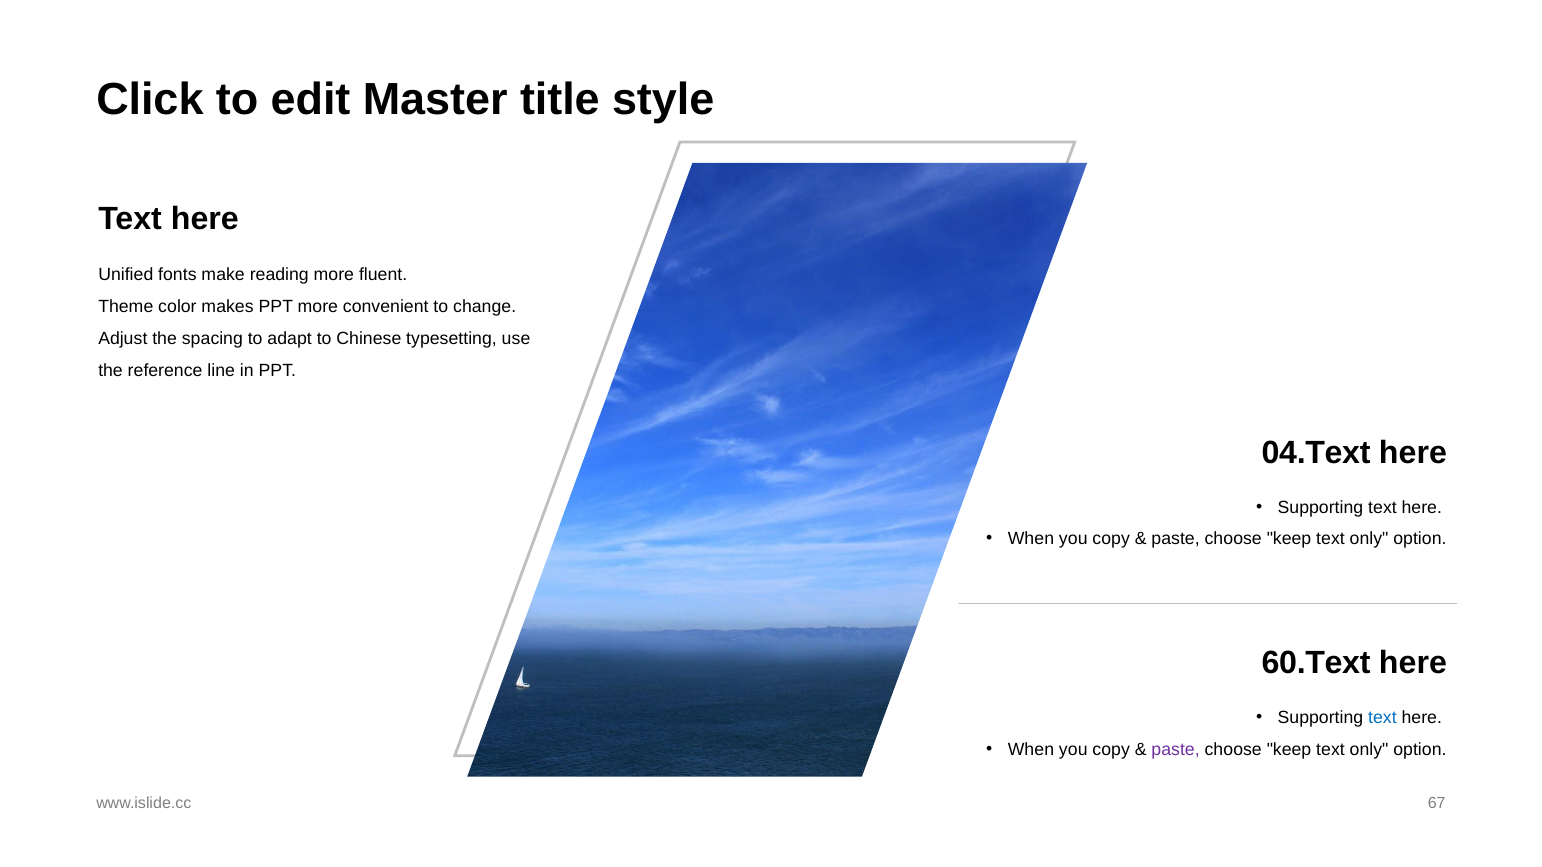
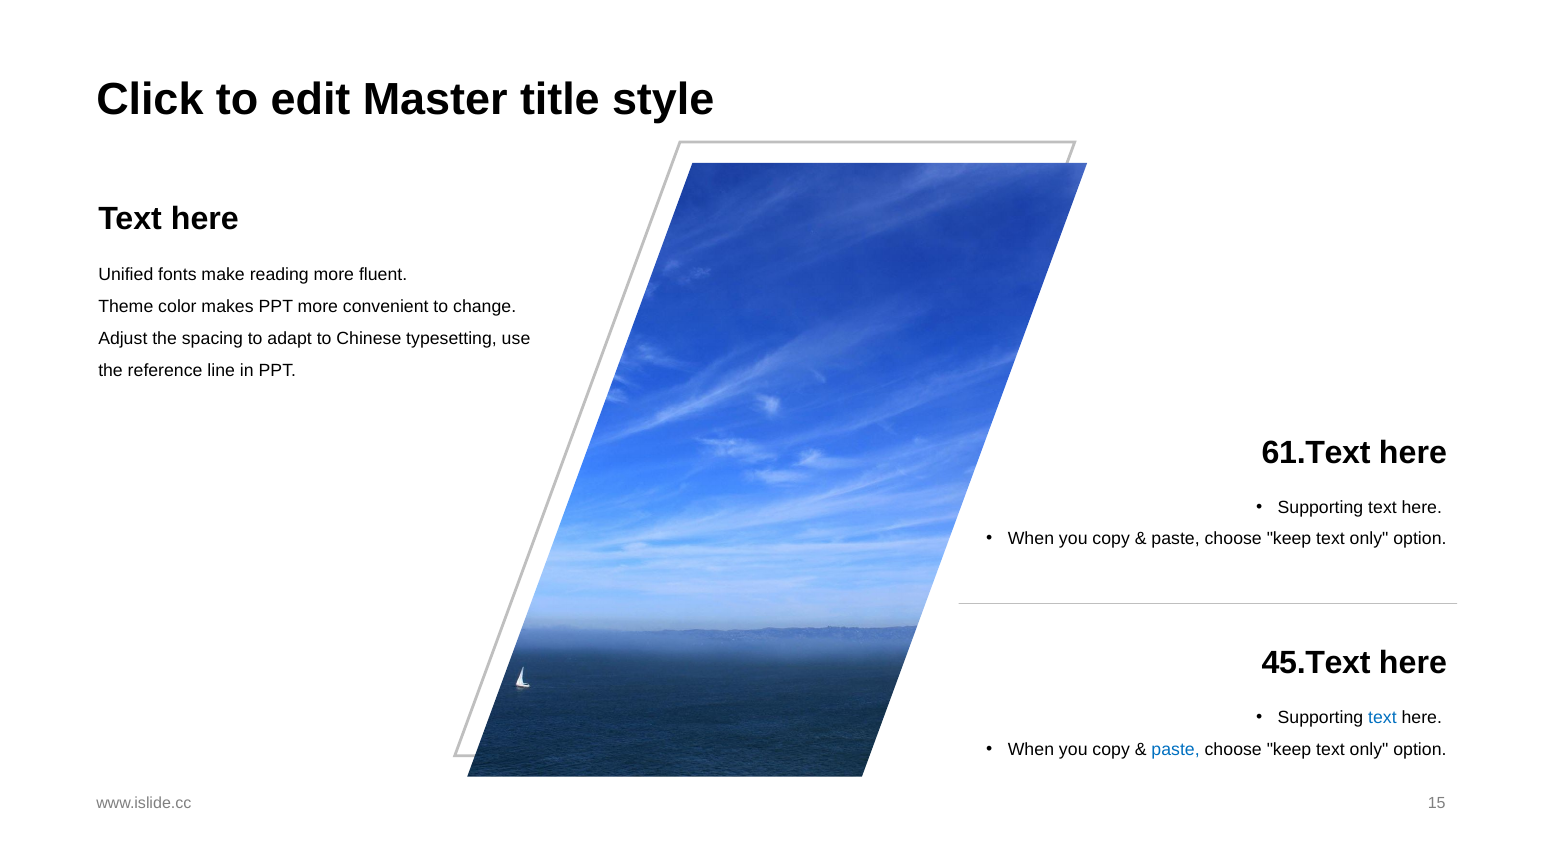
04.Text: 04.Text -> 61.Text (1316, 453)
60.Text: 60.Text -> 45.Text (1316, 664)
paste colour: purple -> blue (1176, 750)
67: 67 -> 15 (1437, 803)
